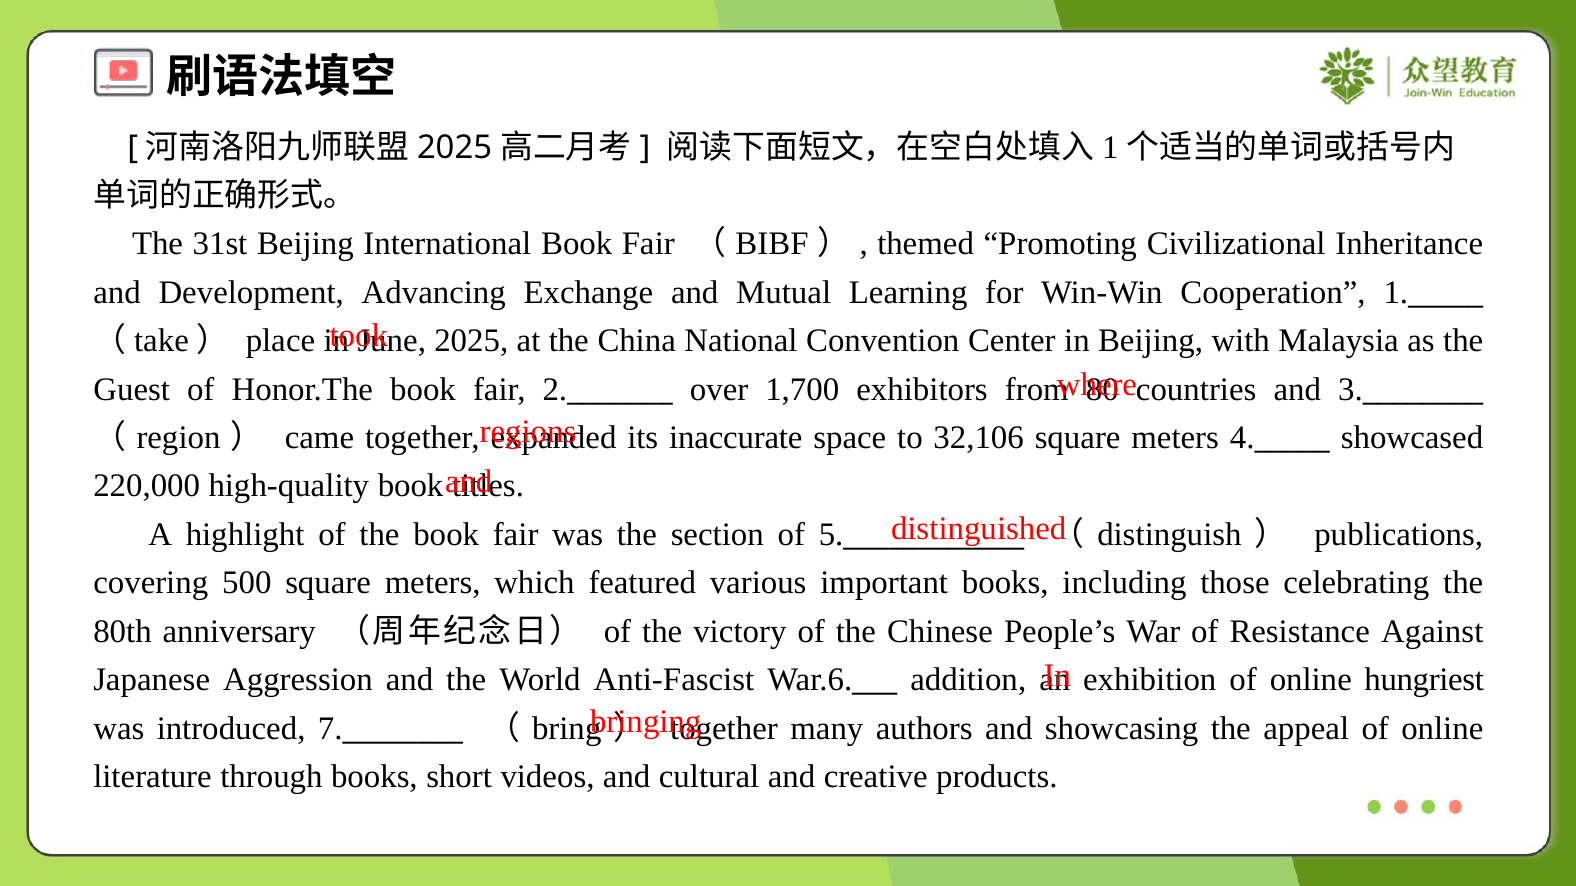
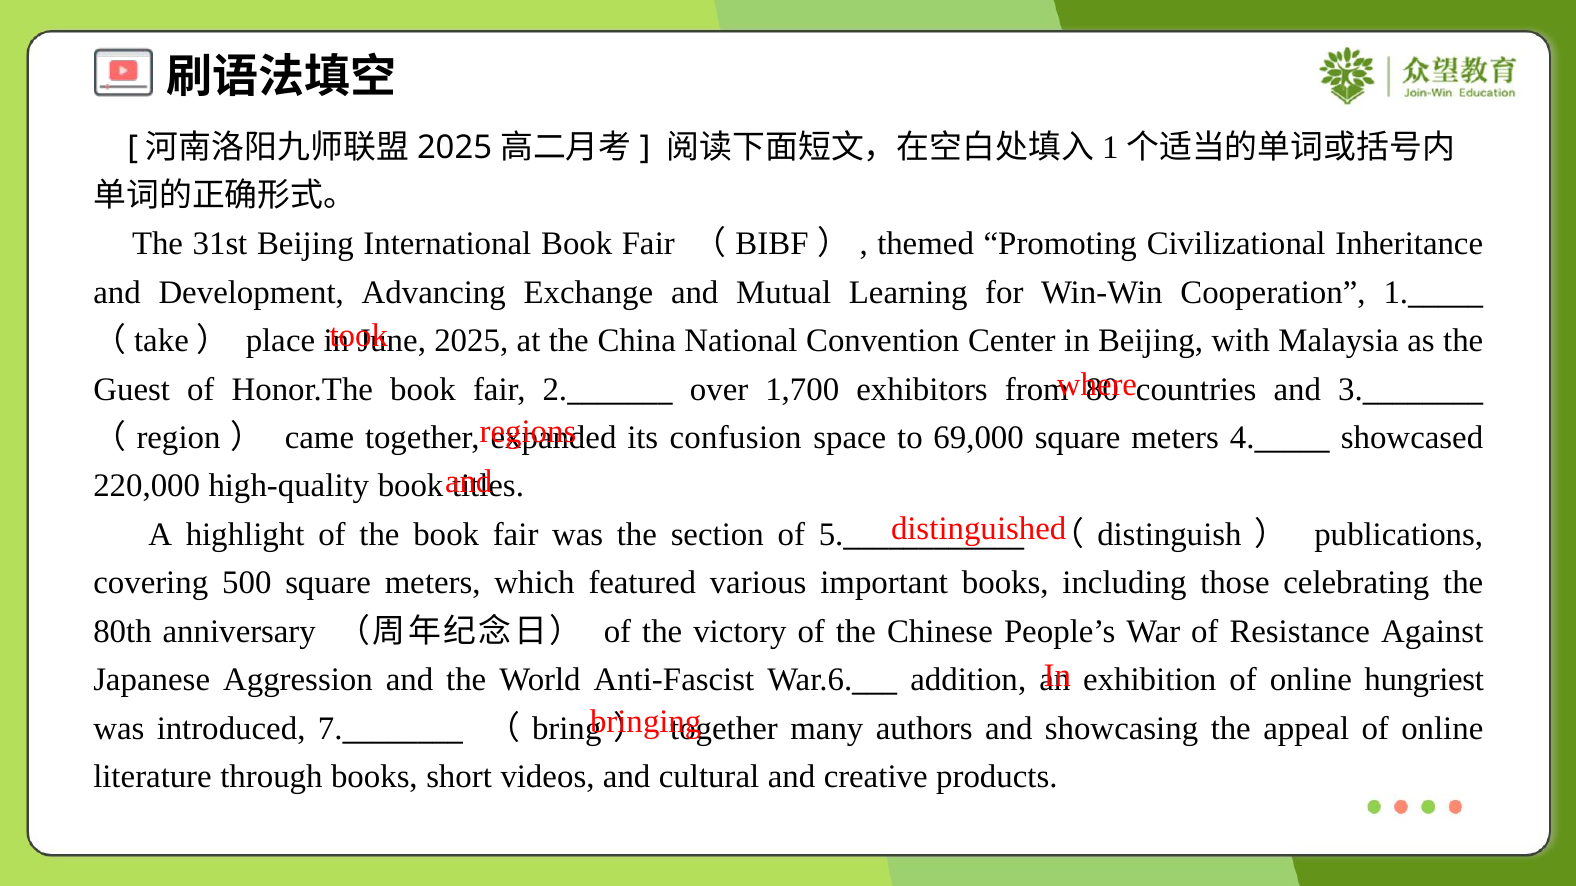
inaccurate: inaccurate -> confusion (736, 438)
32,106: 32,106 -> 69,000 (979, 438)
